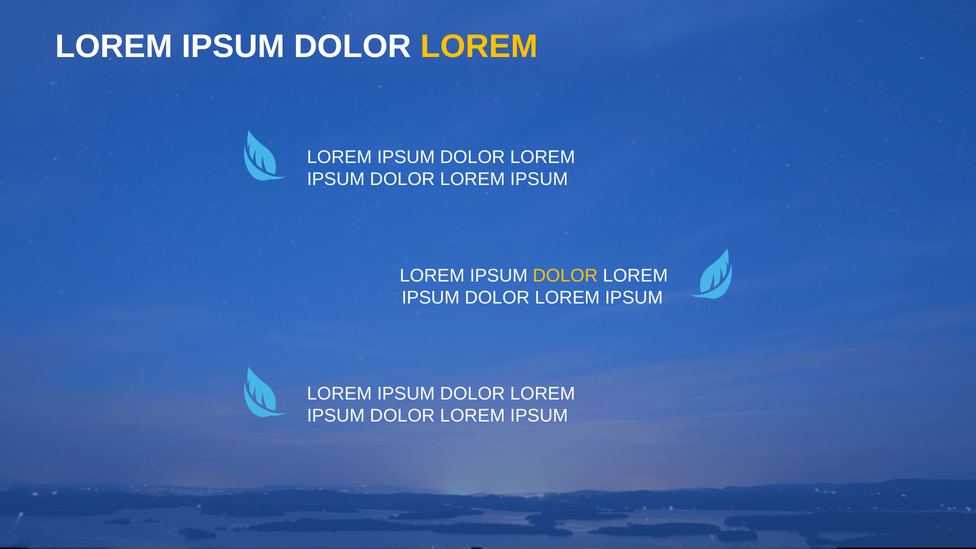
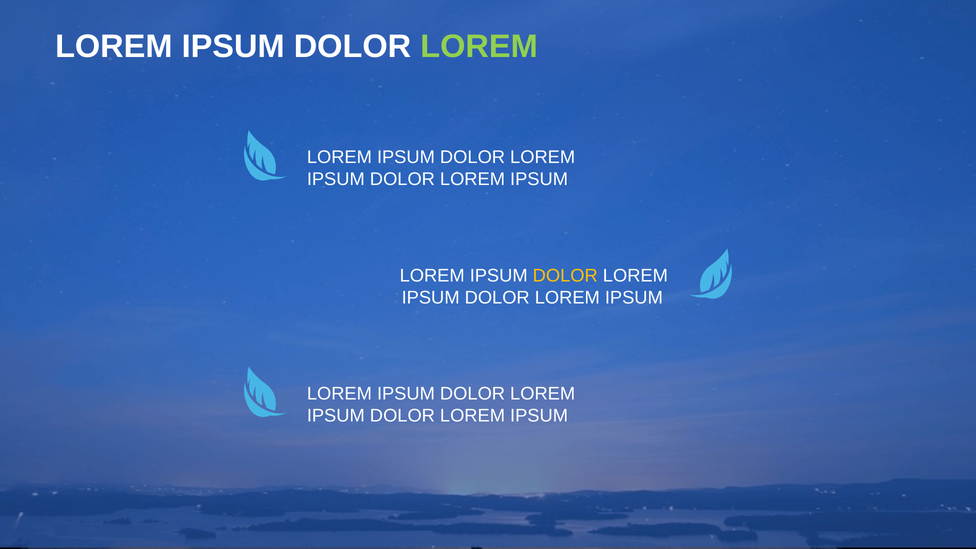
LOREM colour: yellow -> light green (479, 46)
